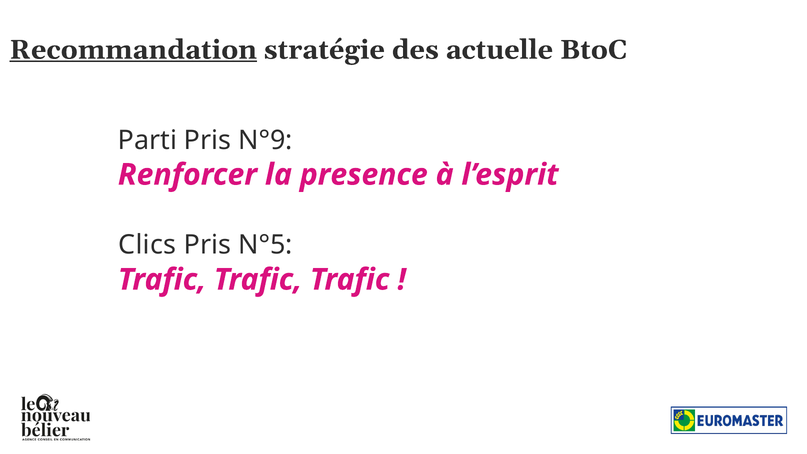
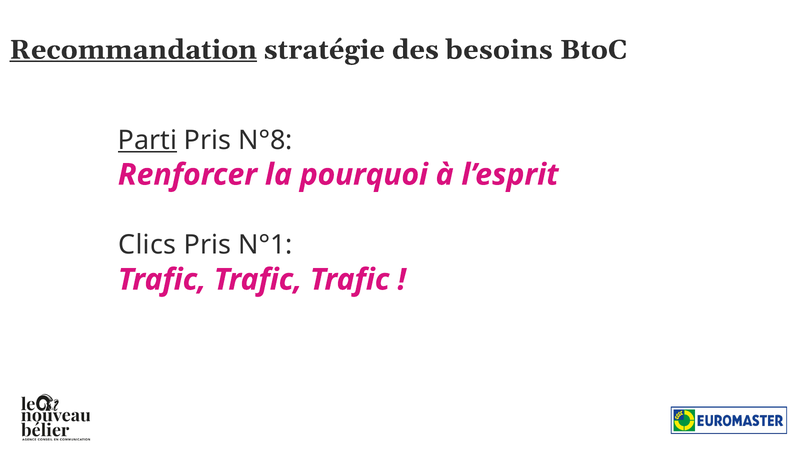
actuelle: actuelle -> besoins (499, 50)
Parti underline: none -> present (147, 140)
N°9: N°9 -> N°8 (265, 140)
presence: presence -> pourquoi (364, 175)
N°5: N°5 -> N°1 (265, 245)
